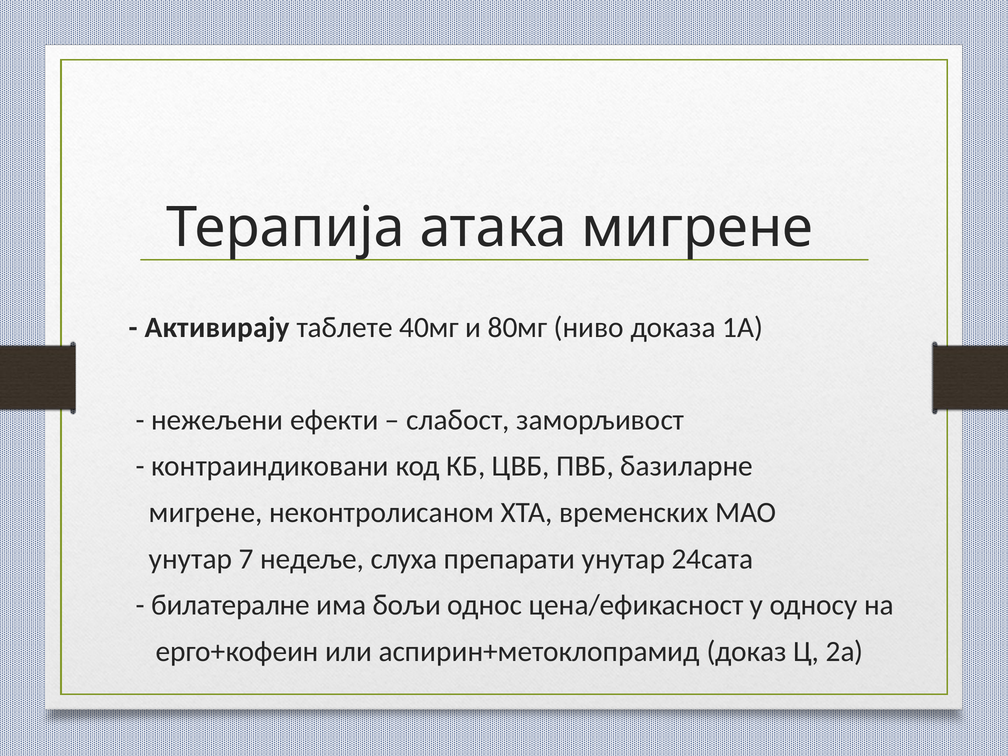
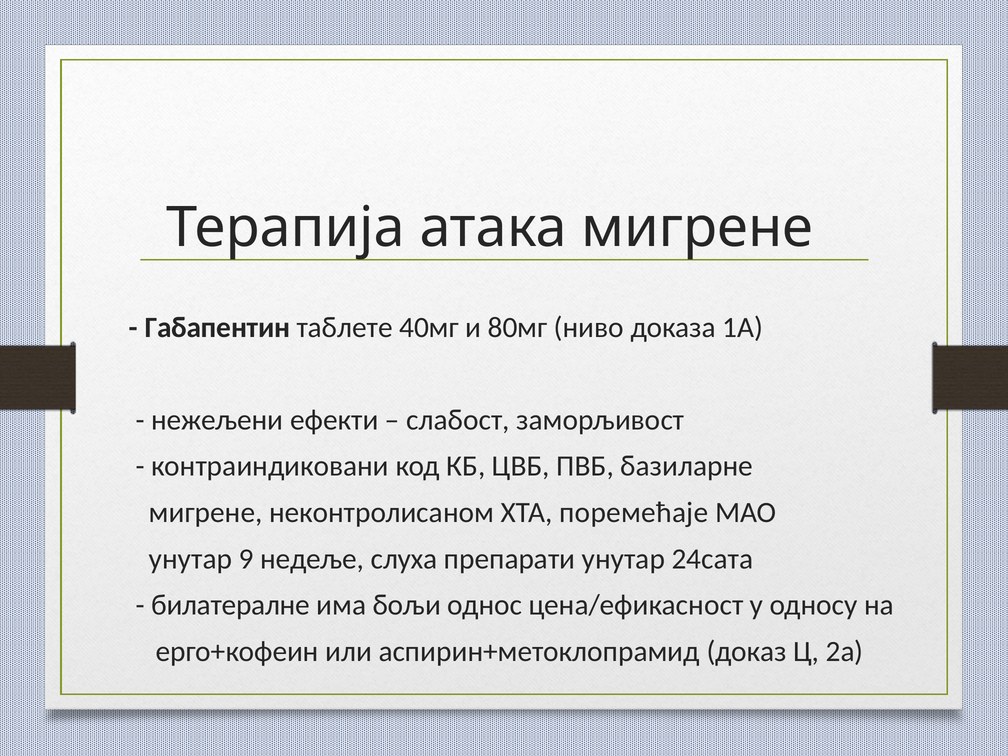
Активирају: Активирају -> Габапентин (217, 327)
временских: временских -> пoрeмeћaje (634, 513)
7: 7 -> 9 (246, 559)
